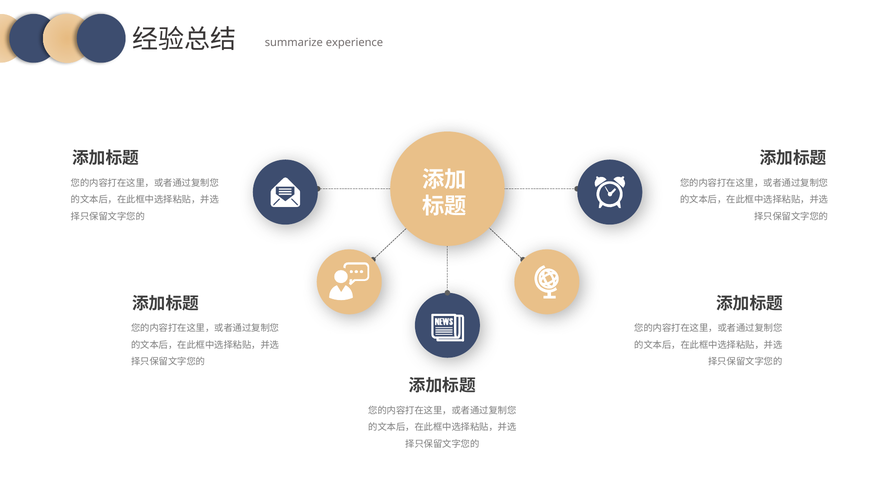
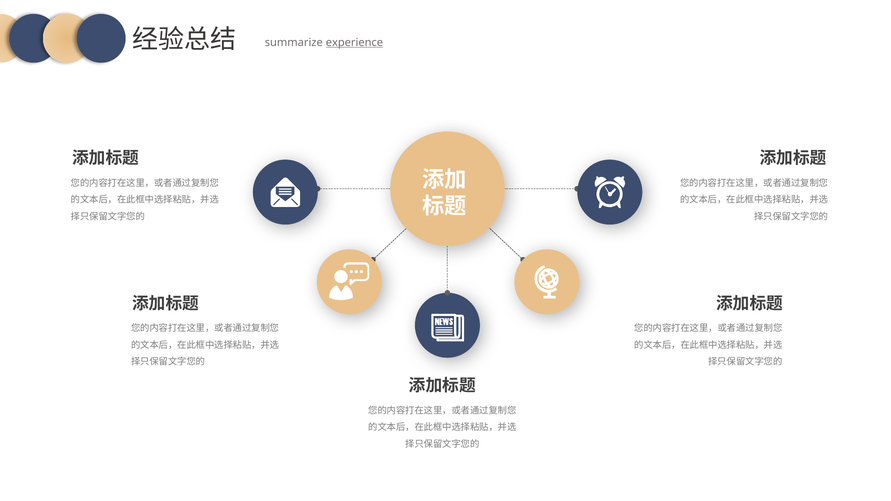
experience underline: none -> present (354, 43)
